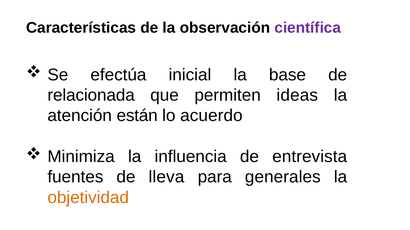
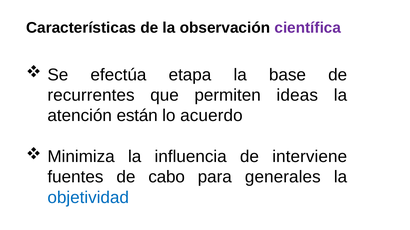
inicial: inicial -> etapa (190, 75)
relacionada: relacionada -> recurrentes (91, 95)
entrevista: entrevista -> interviene (310, 157)
lleva: lleva -> cabo (167, 177)
objetividad colour: orange -> blue (88, 198)
